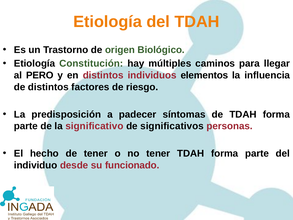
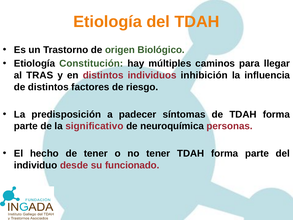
PERO: PERO -> TRAS (40, 75)
elementos: elementos -> inhibición (204, 75)
significativos: significativos -> neuroquímica (172, 126)
